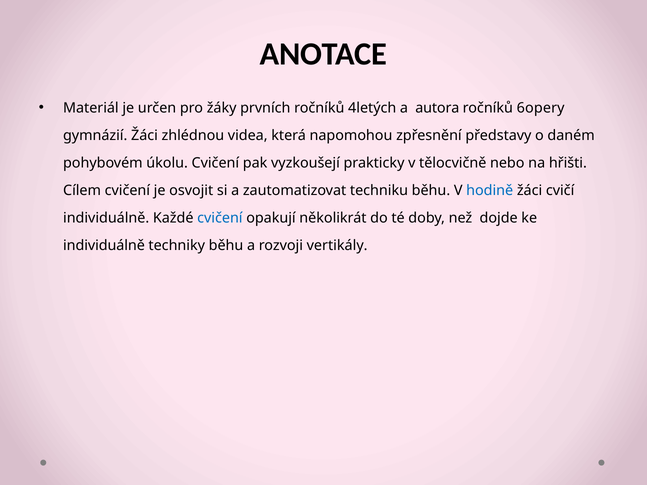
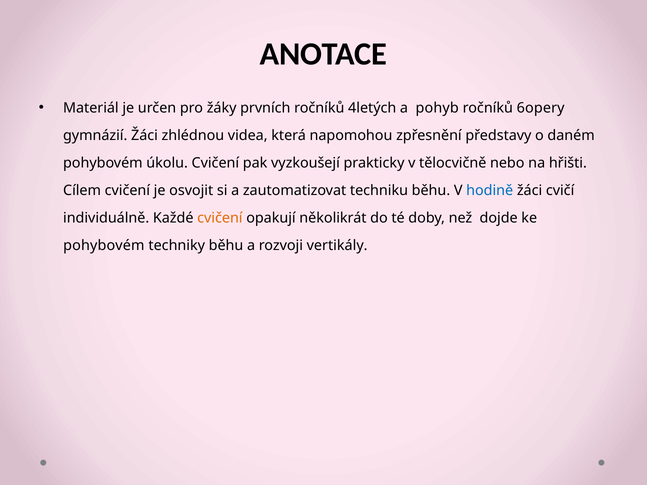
autora: autora -> pohyb (437, 108)
cvičení colour: blue -> orange (220, 218)
individuálně: individuálně -> pohybovém (104, 246)
